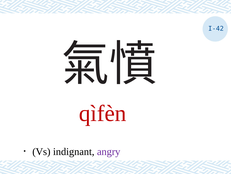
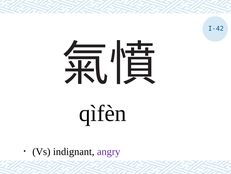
qìfèn colour: red -> black (103, 113)
